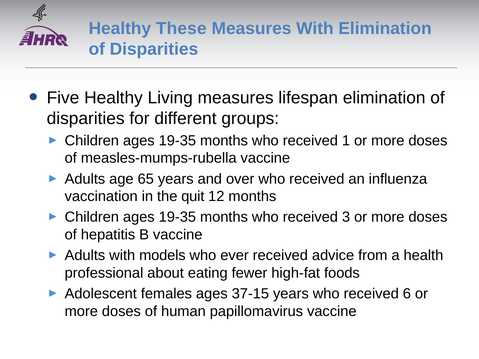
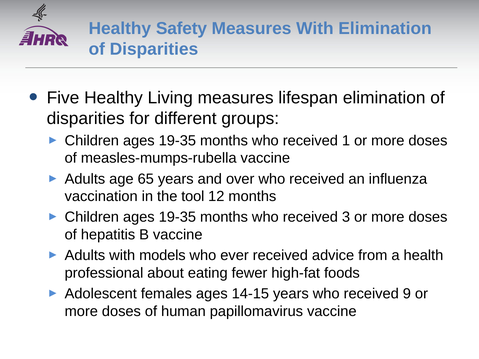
These: These -> Safety (181, 28)
quit: quit -> tool (193, 197)
37-15: 37-15 -> 14-15 (250, 294)
6: 6 -> 9 (407, 294)
